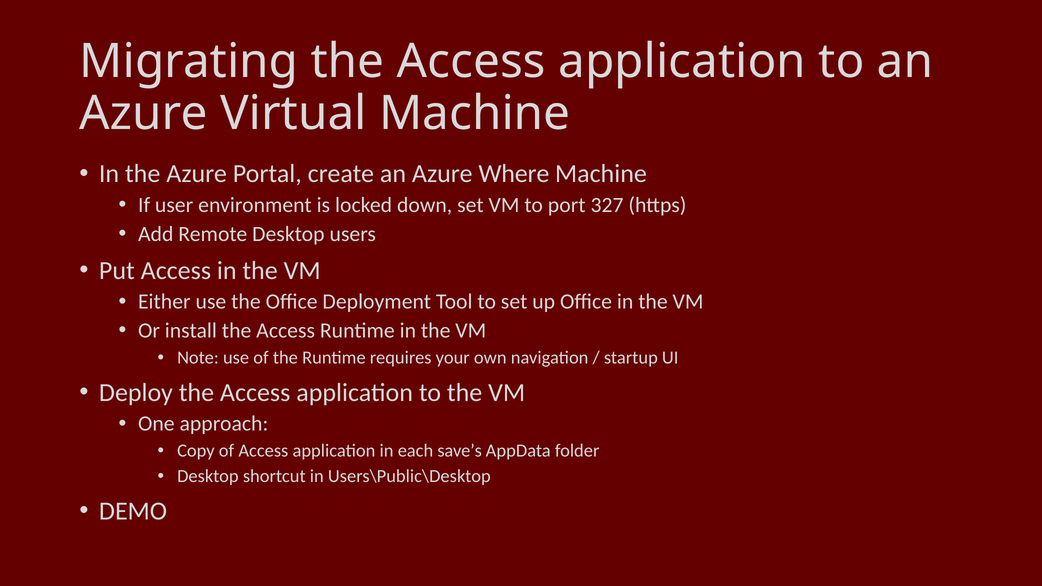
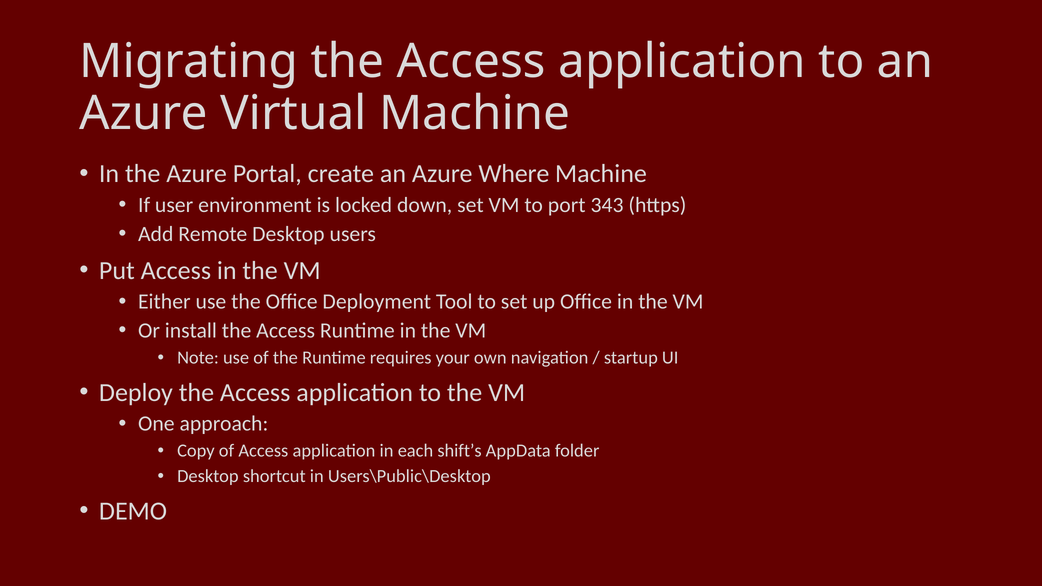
327: 327 -> 343 (607, 205)
save’s: save’s -> shift’s (460, 451)
